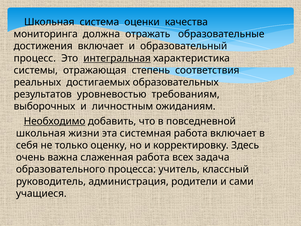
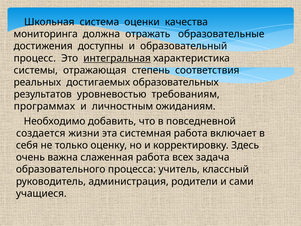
достижения включает: включает -> доступны (101, 46)
выборочных: выборочных -> программах (44, 106)
Необходимо underline: present -> none (55, 121)
школьная: школьная -> создается (41, 133)
